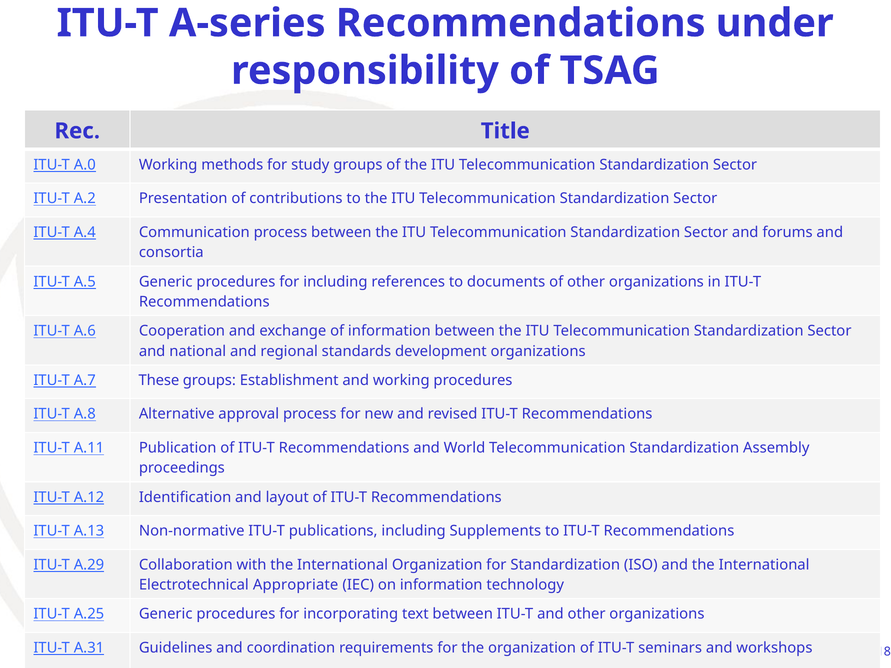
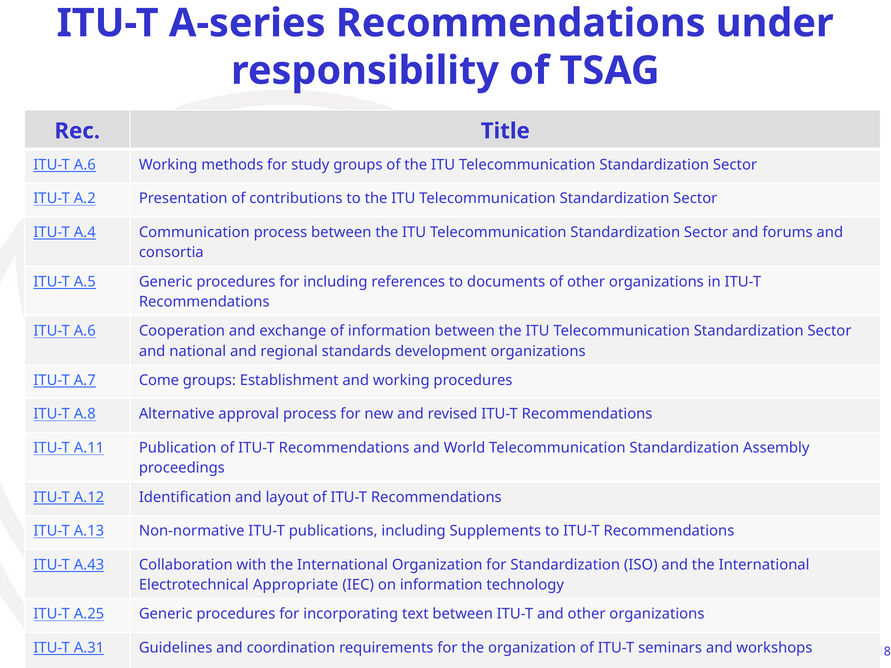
A.0: A.0 -> A.6 (85, 165)
These: These -> Come (159, 380)
A.29: A.29 -> A.43 (89, 565)
